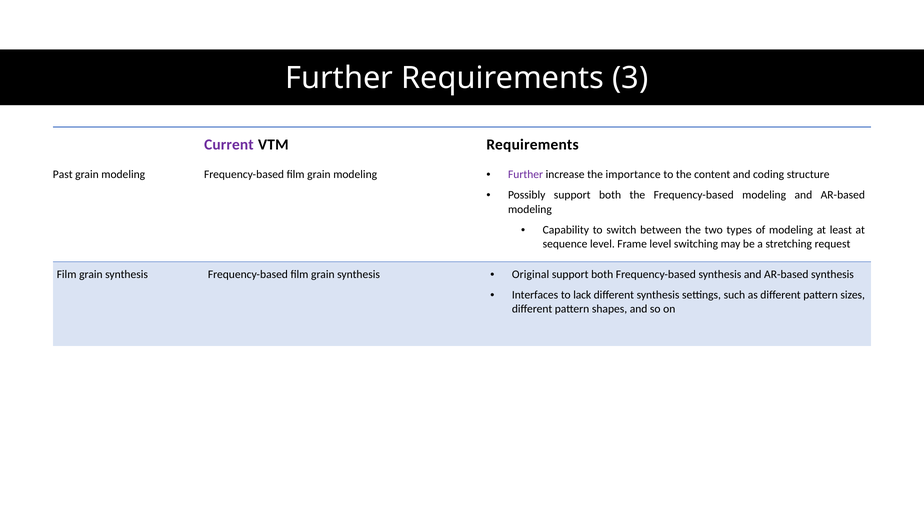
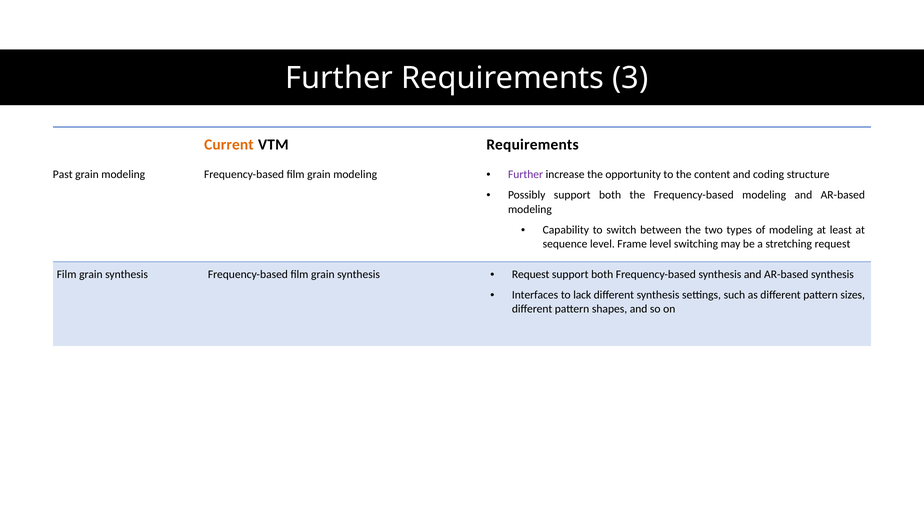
Current colour: purple -> orange (229, 145)
importance: importance -> opportunity (633, 174)
Original: Original -> Request (531, 274)
